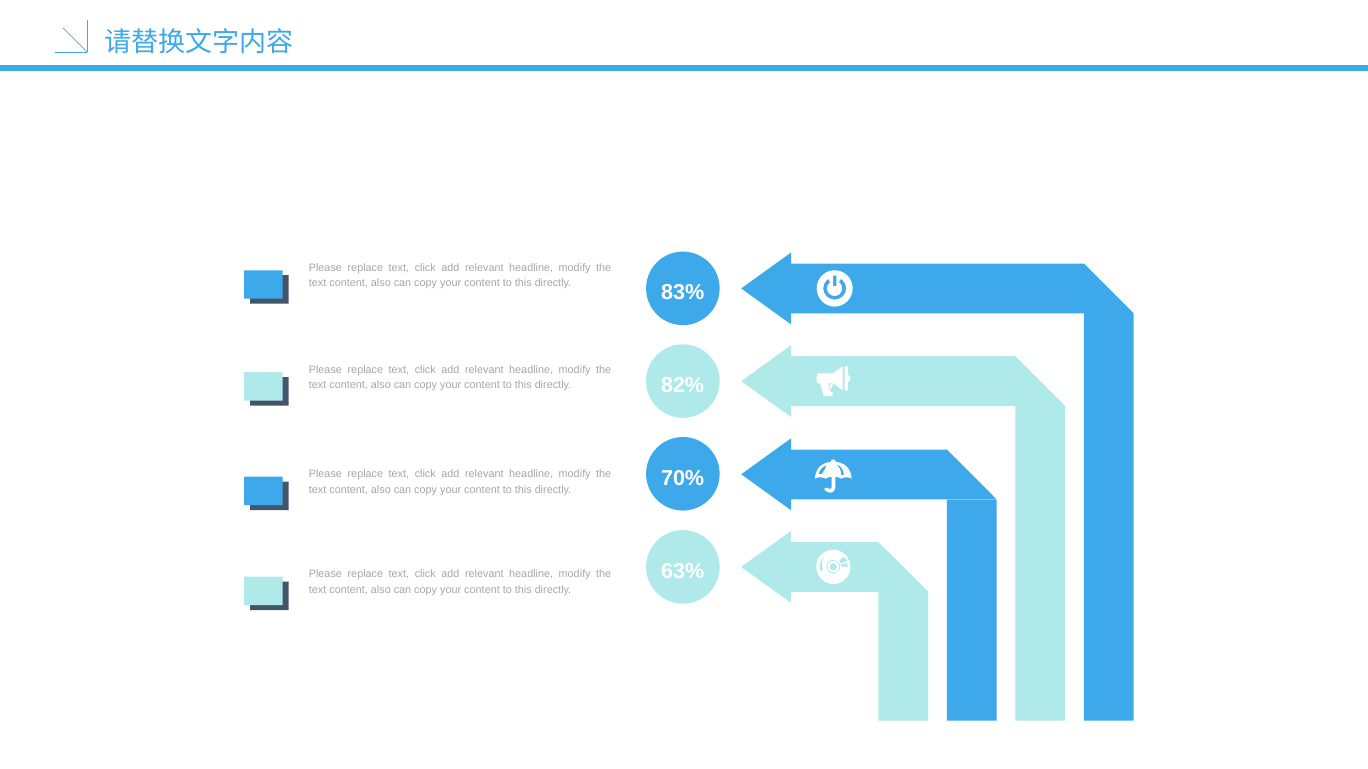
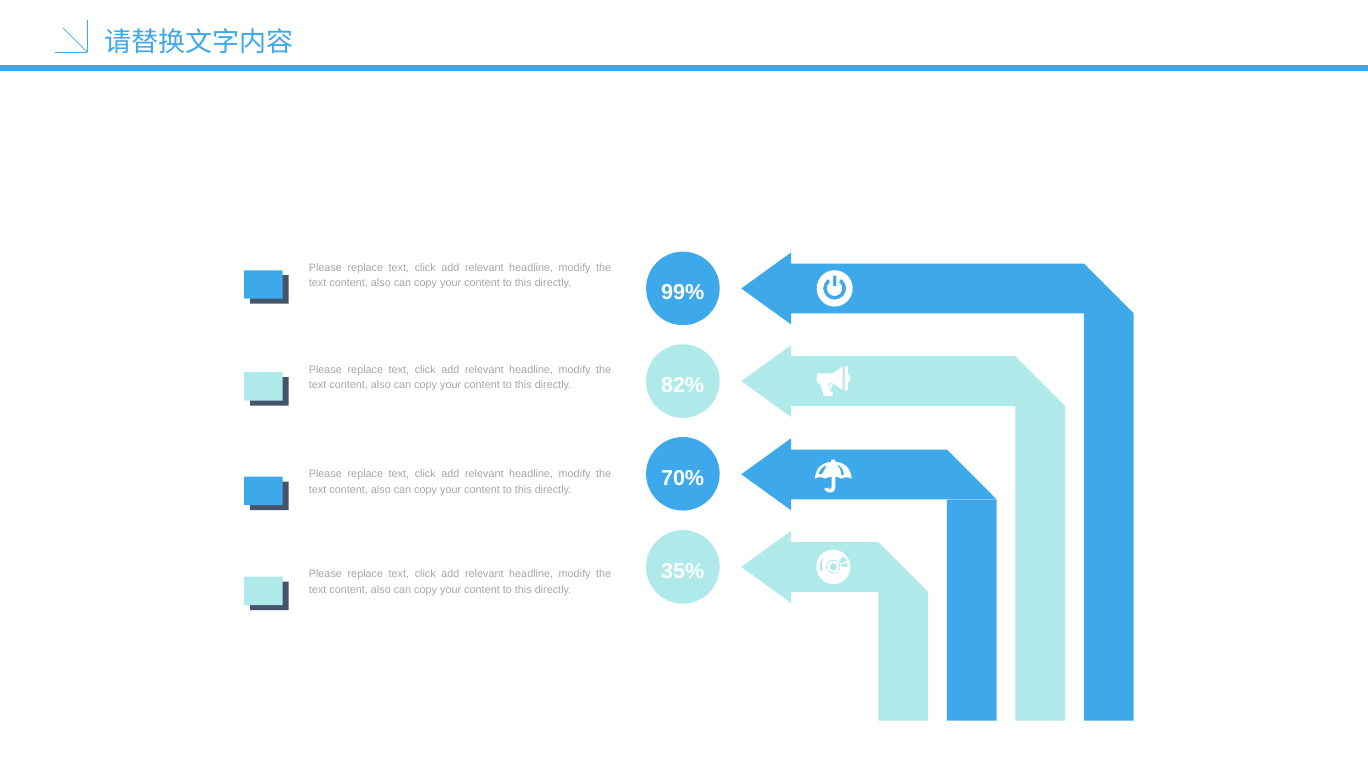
83%: 83% -> 99% (683, 293)
63%: 63% -> 35% (683, 571)
